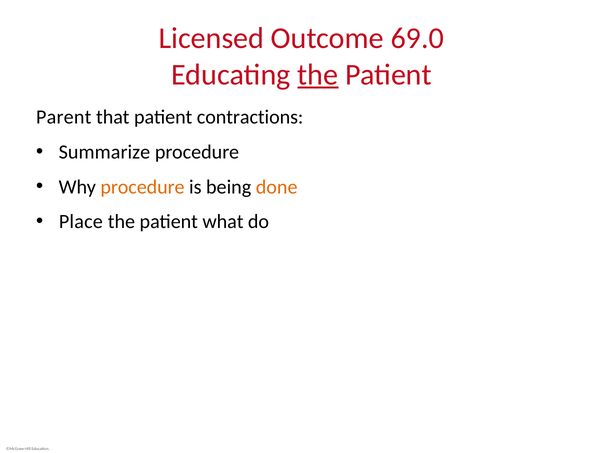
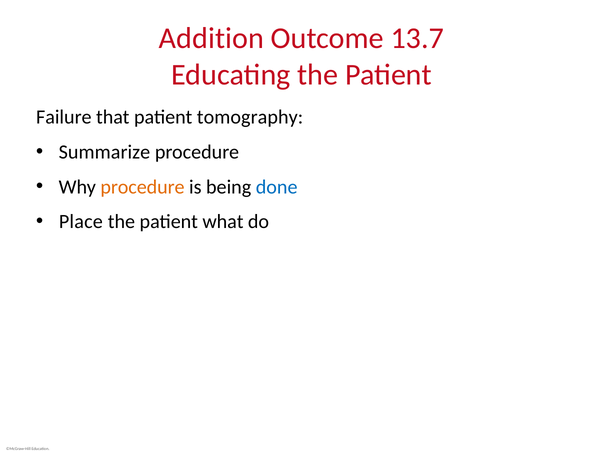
Licensed: Licensed -> Addition (211, 38)
69.0: 69.0 -> 13.7 (417, 38)
the underline: present -> none (318, 74)
Parent: Parent -> Failure (64, 117)
contractions: contractions -> tomography (250, 117)
done colour: orange -> blue (277, 187)
